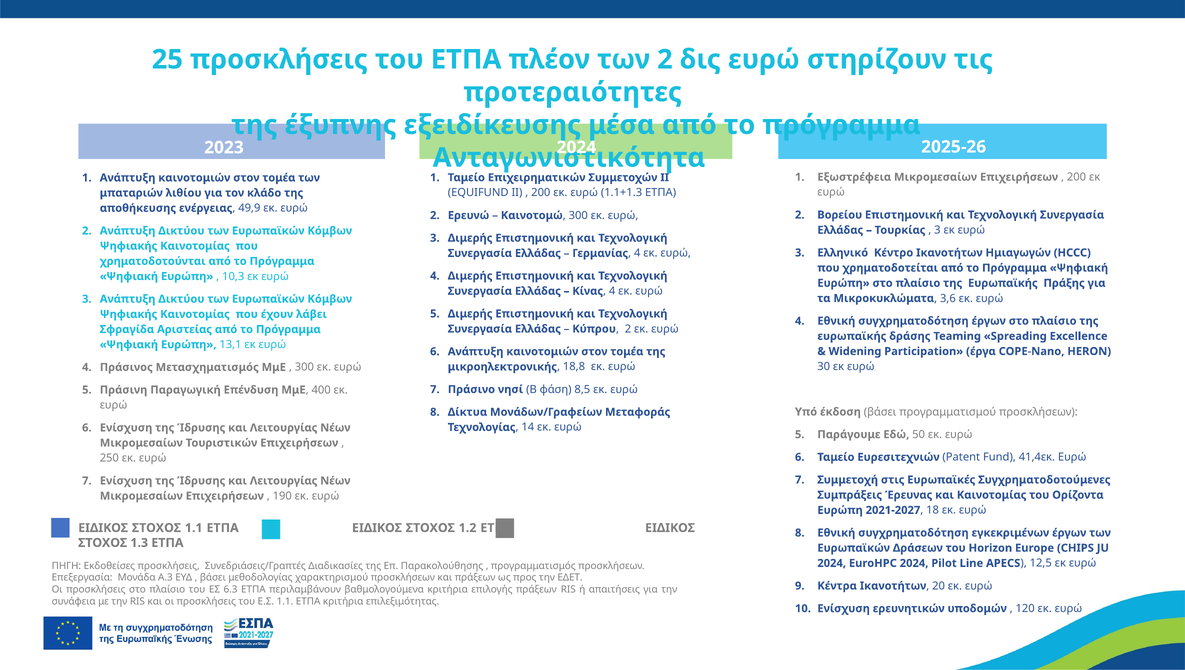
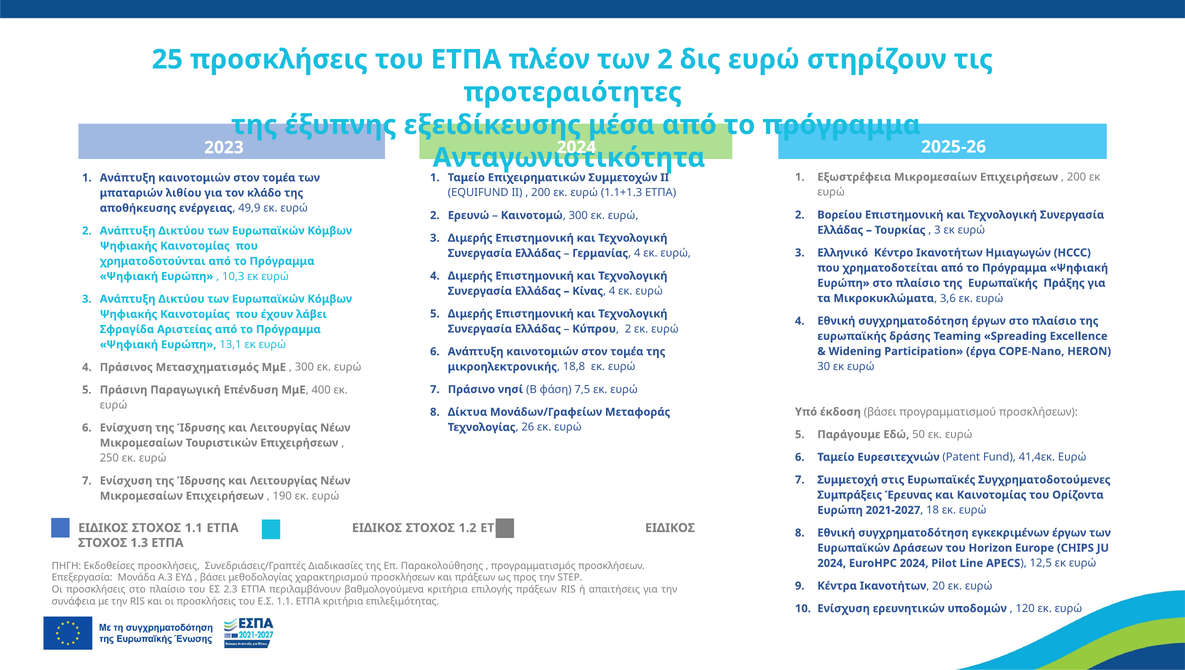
8,5: 8,5 -> 7,5 (582, 390)
14: 14 -> 26 (528, 428)
ΕΔΕΤ: ΕΔΕΤ -> STEP (570, 578)
6.3: 6.3 -> 2.3 (231, 590)
